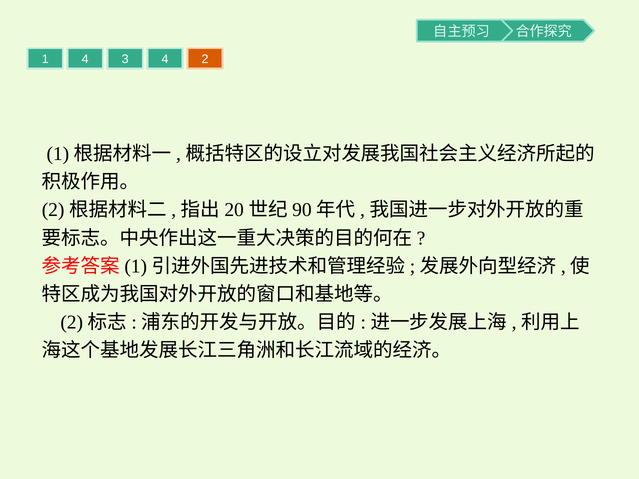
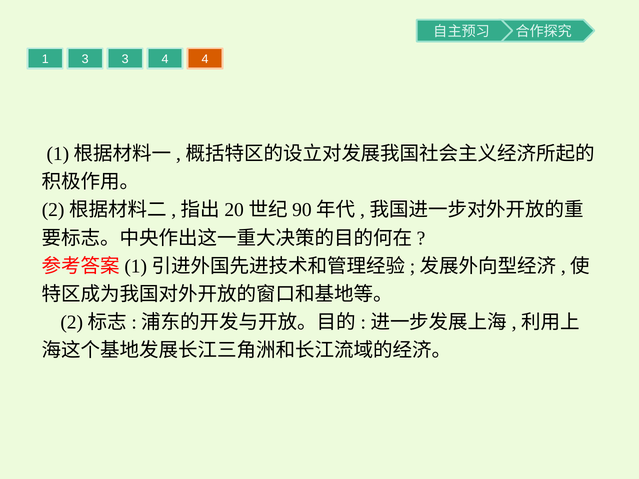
1 4: 4 -> 3 (85, 59)
4 2: 2 -> 4 (205, 59)
